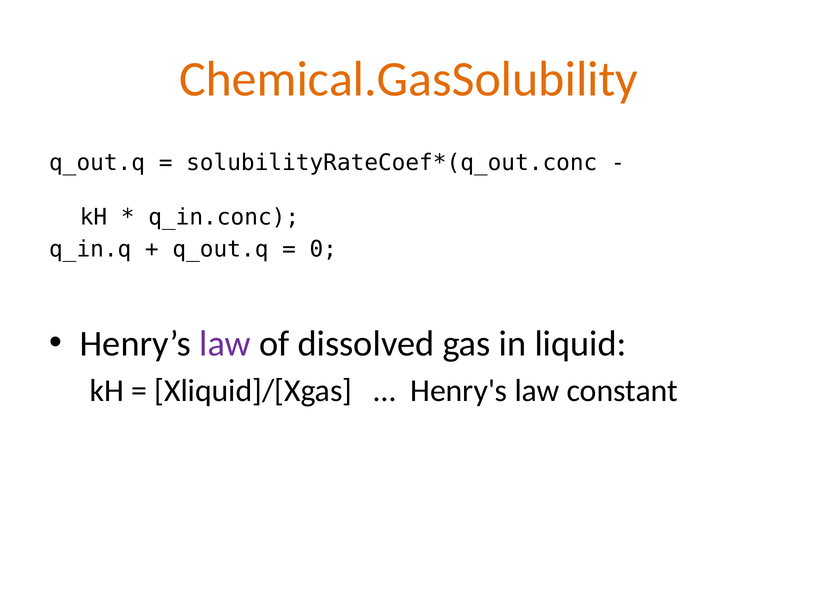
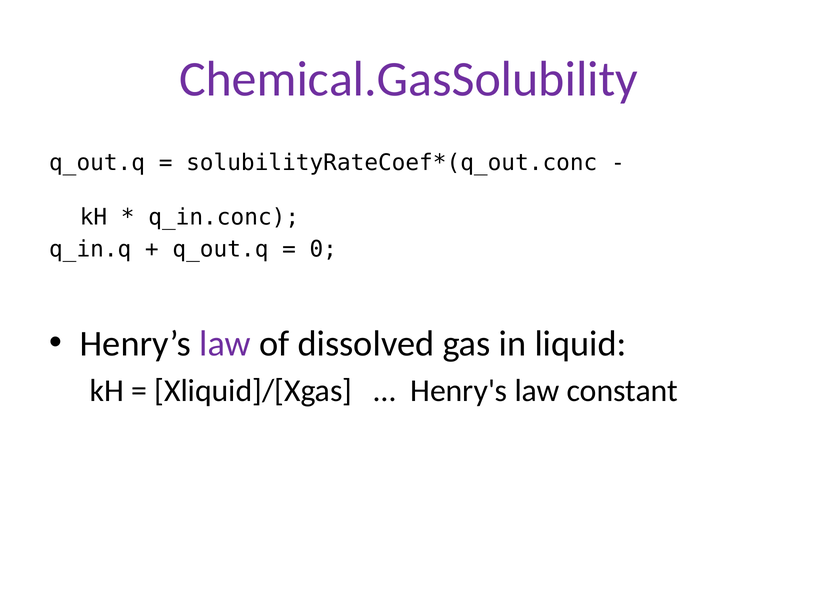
Chemical.GasSolubility colour: orange -> purple (409, 79)
